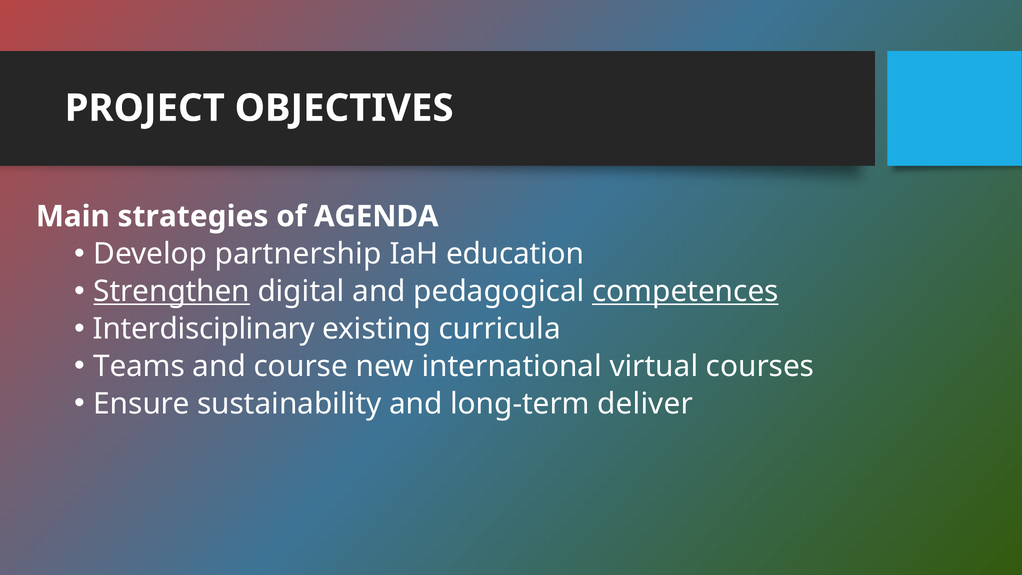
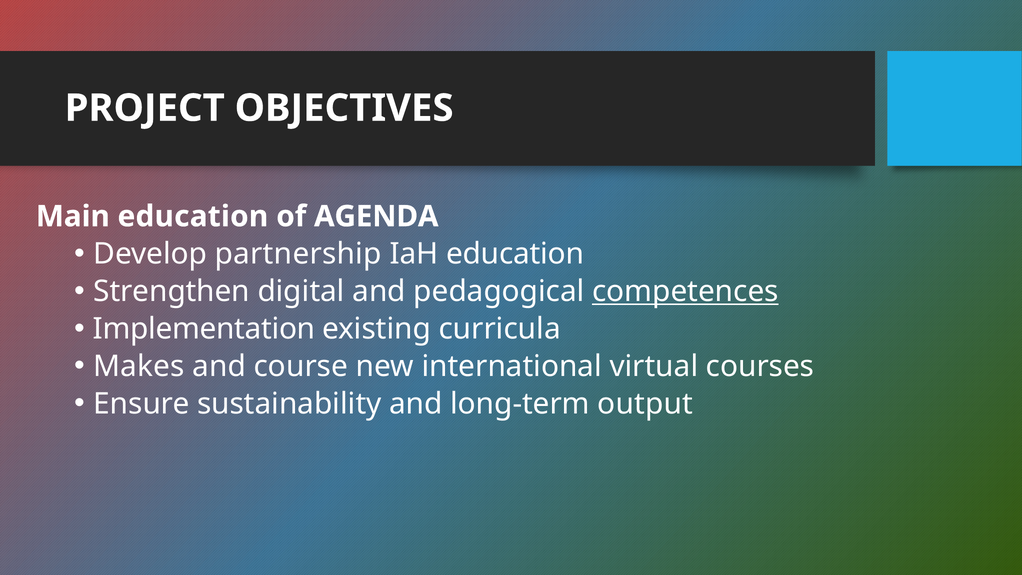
Main strategies: strategies -> education (193, 216)
Strengthen underline: present -> none (172, 291)
Interdisciplinary: Interdisciplinary -> Implementation (204, 329)
Teams: Teams -> Makes (139, 366)
deliver: deliver -> output (645, 404)
